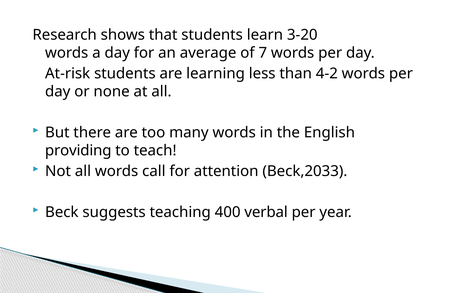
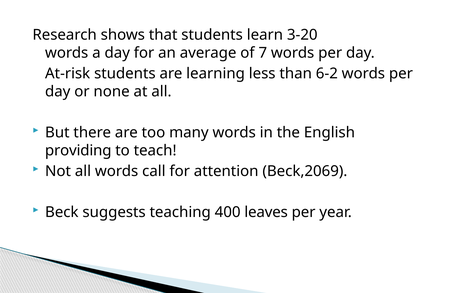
4-2: 4-2 -> 6-2 (327, 73)
Beck,2033: Beck,2033 -> Beck,2069 (305, 171)
verbal: verbal -> leaves (266, 212)
